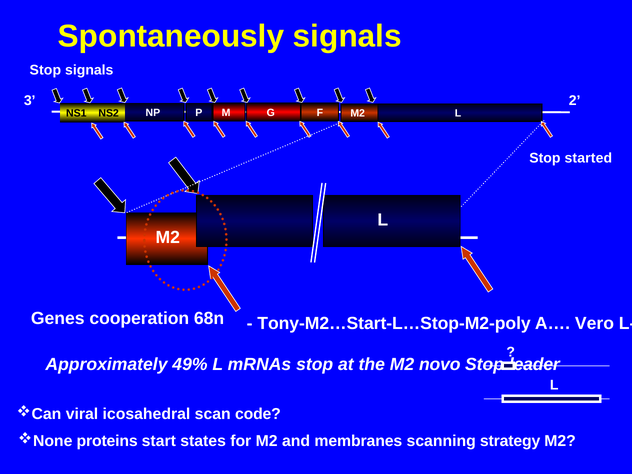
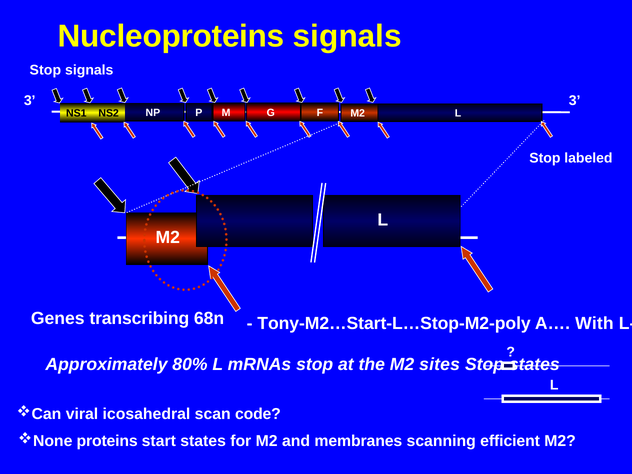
Spontaneously: Spontaneously -> Nucleoproteins (171, 36)
2: 2 -> 3 (575, 101)
started: started -> labeled (588, 158)
cooperation: cooperation -> transcribing (139, 319)
Vero: Vero -> With (594, 324)
49%: 49% -> 80% (190, 364)
novo: novo -> sites (440, 364)
Stop leader: leader -> states (534, 364)
strategy: strategy -> efficient (510, 441)
